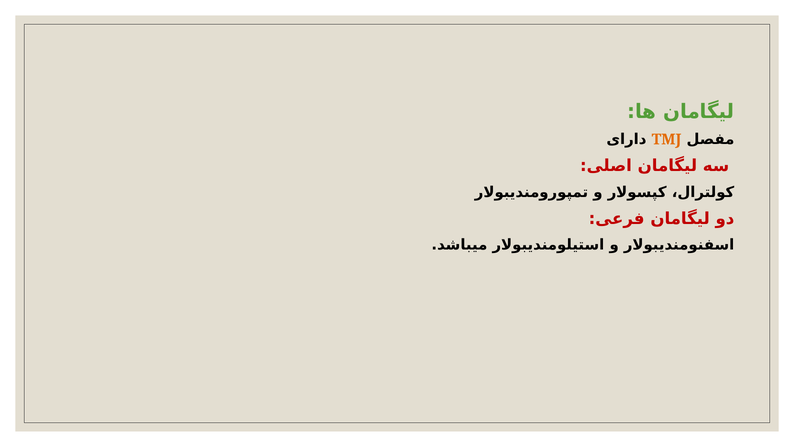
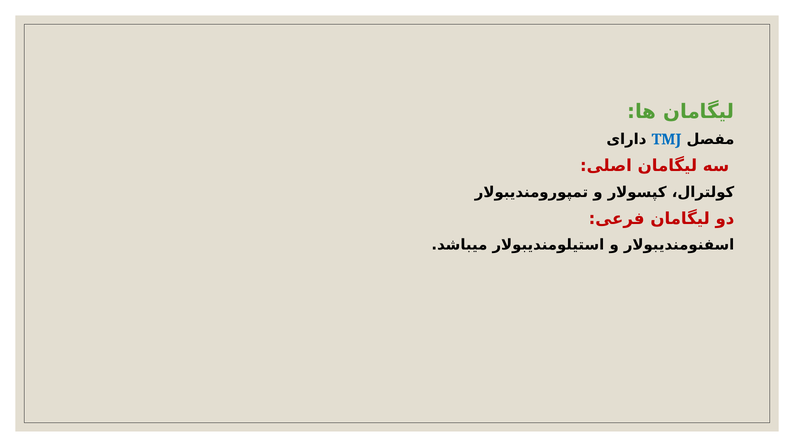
TMJ colour: orange -> blue (666, 139)
